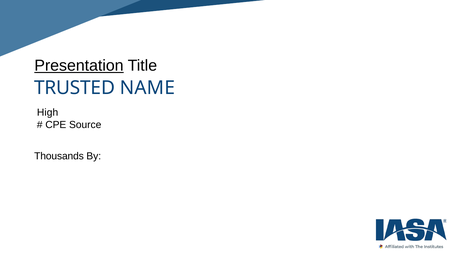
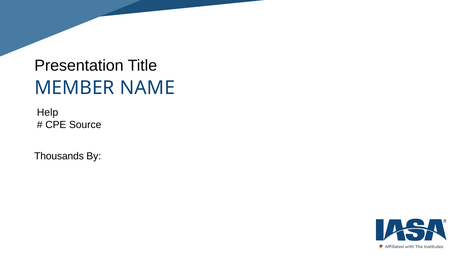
Presentation underline: present -> none (79, 66)
TRUSTED: TRUSTED -> MEMBER (74, 88)
High: High -> Help (48, 112)
